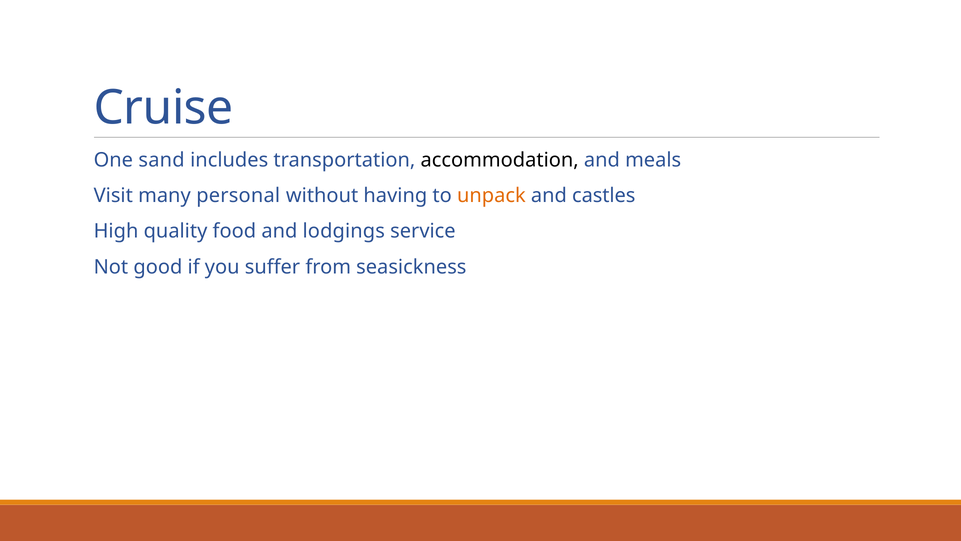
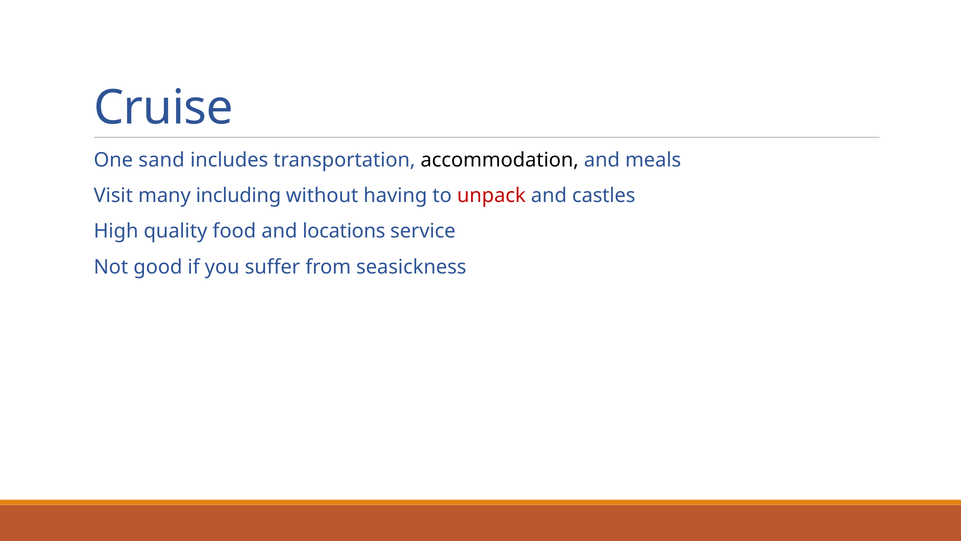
personal: personal -> including (238, 195)
unpack colour: orange -> red (491, 195)
lodgings: lodgings -> locations (344, 231)
